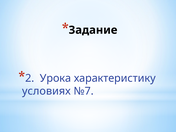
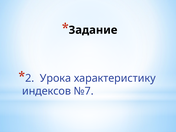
условиях: условиях -> индексов (47, 91)
